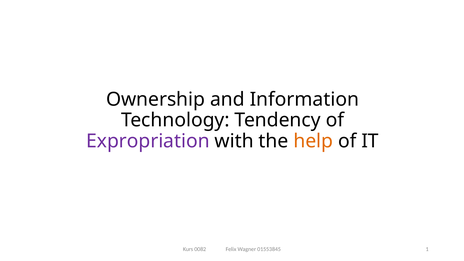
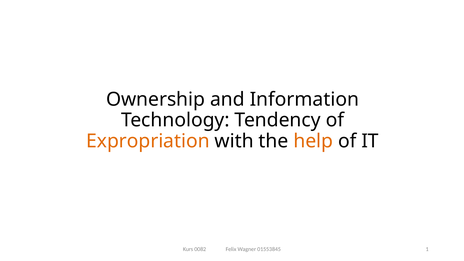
Expropriation colour: purple -> orange (148, 141)
